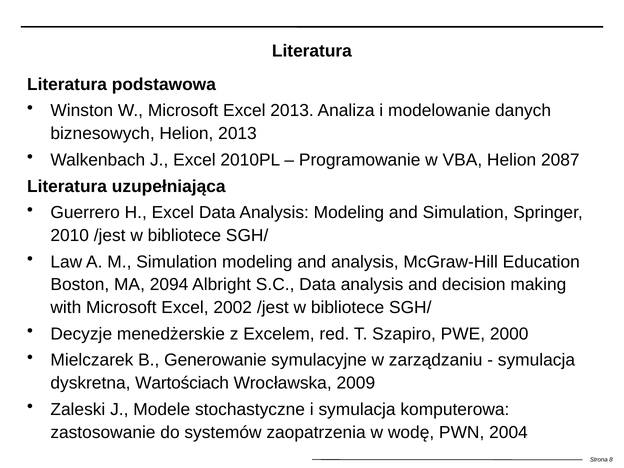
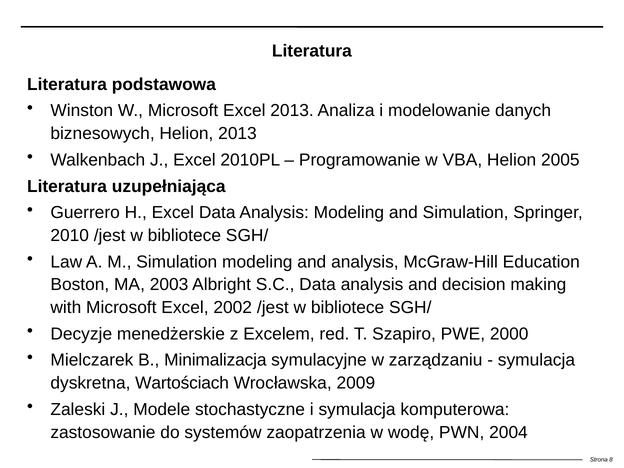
2087: 2087 -> 2005 (560, 160)
2094: 2094 -> 2003 (169, 285)
Generowanie: Generowanie -> Minimalizacja (215, 360)
